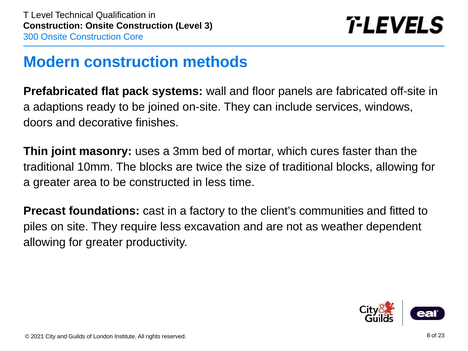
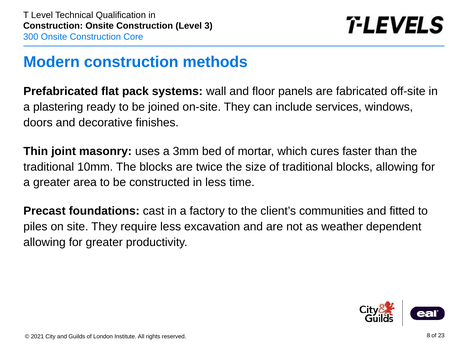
adaptions: adaptions -> plastering (58, 107)
